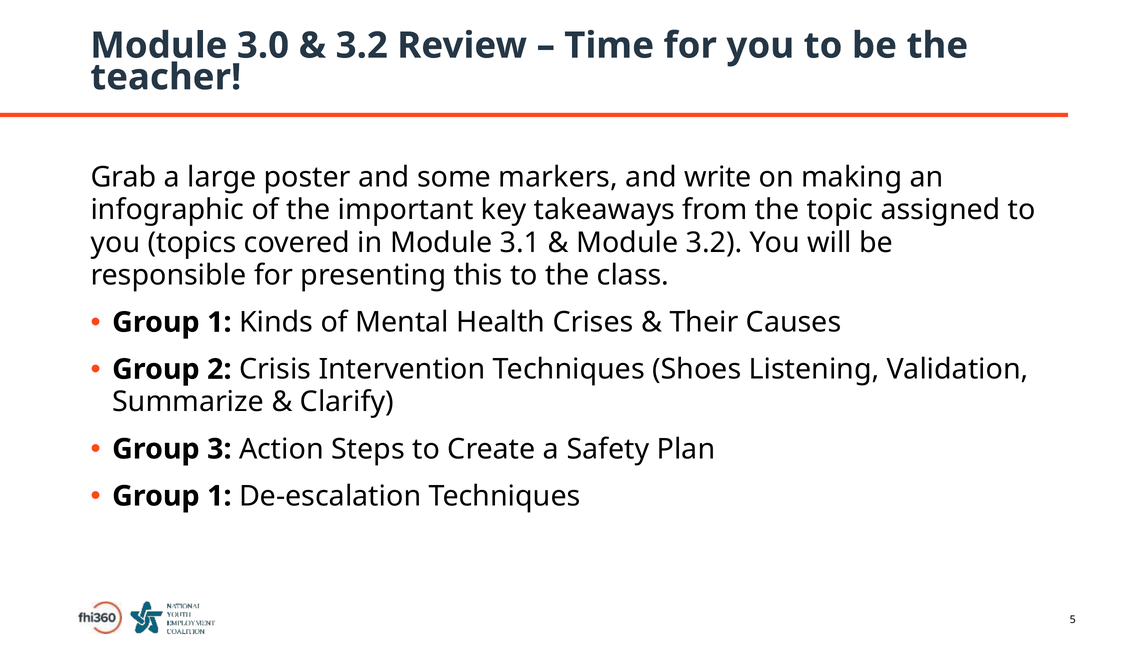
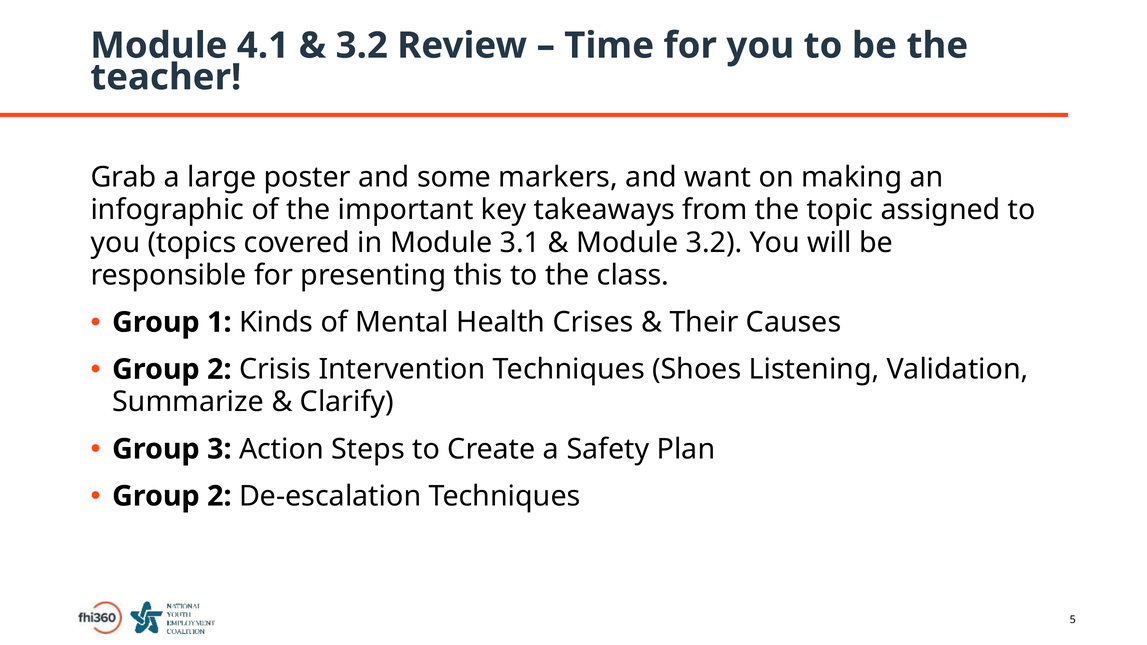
3.0: 3.0 -> 4.1 (263, 46)
write: write -> want (718, 177)
1: 1 -> 2 (219, 496)
